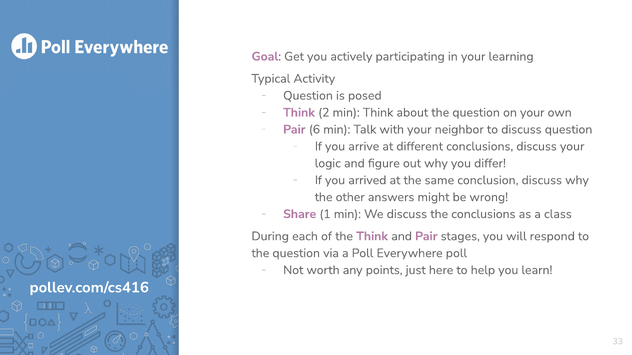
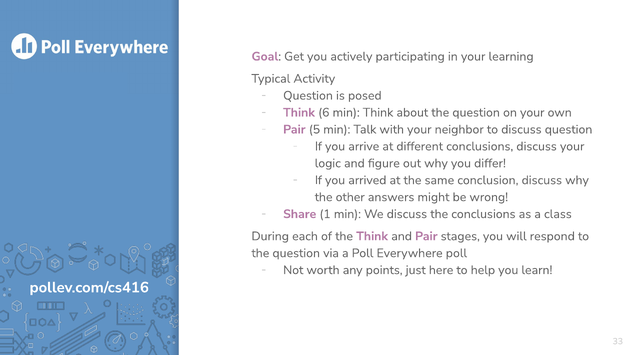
2: 2 -> 6 (324, 113)
6: 6 -> 5 (314, 130)
